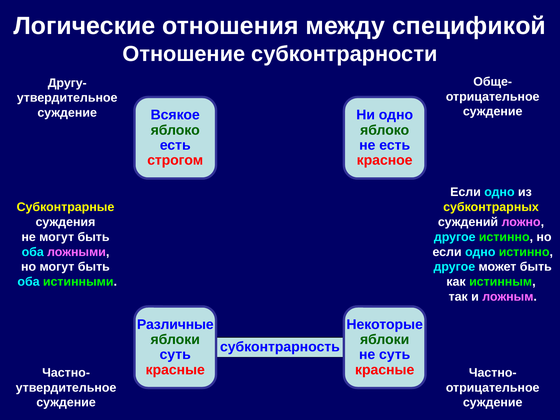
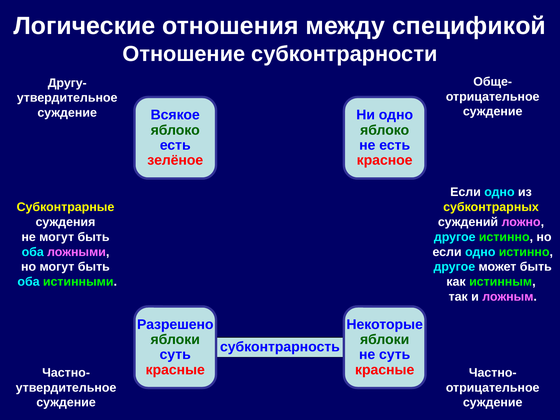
строгом: строгом -> зелёное (175, 160)
Различные: Различные -> Разрешено (175, 324)
